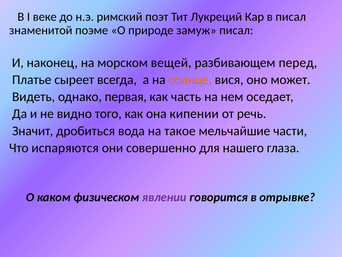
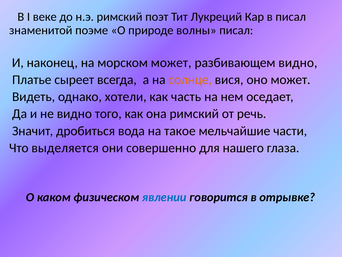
замуж: замуж -> волны (196, 30)
морском вещей: вещей -> может (171, 62)
разбивающем перед: перед -> видно (298, 62)
первая: первая -> хотели (126, 97)
она кипении: кипении -> римский (194, 114)
испаряются: испаряются -> выделяется (65, 148)
явлении colour: purple -> blue (164, 197)
